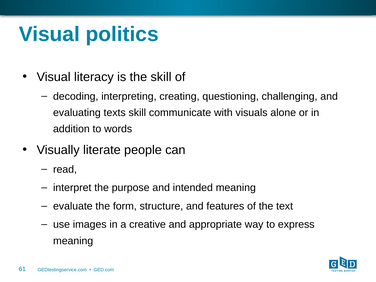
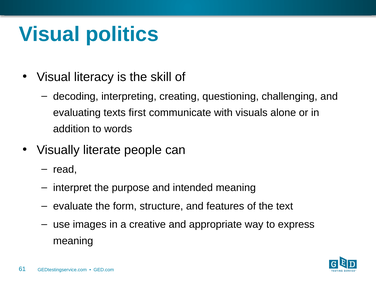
texts skill: skill -> first (137, 113)
